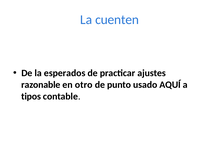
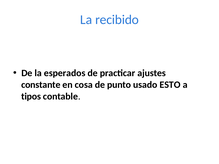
cuenten: cuenten -> recibido (117, 20)
razonable: razonable -> constante (41, 85)
otro: otro -> cosa (84, 85)
AQUÍ: AQUÍ -> ESTO (170, 85)
